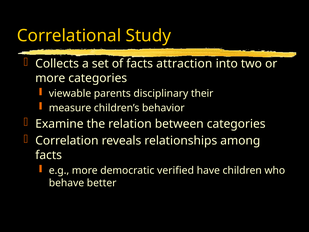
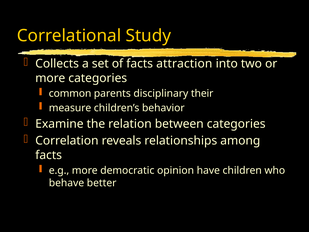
viewable: viewable -> common (70, 93)
verified: verified -> opinion (176, 170)
